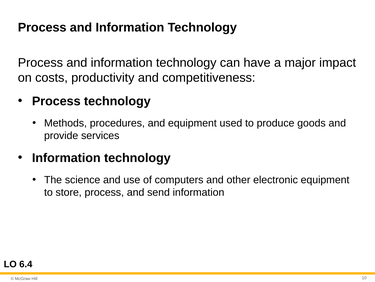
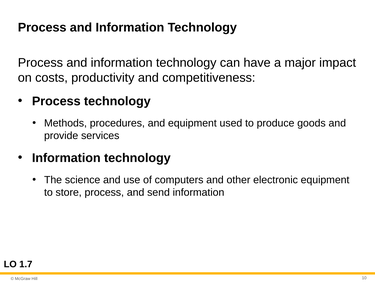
6.4: 6.4 -> 1.7 (26, 264)
